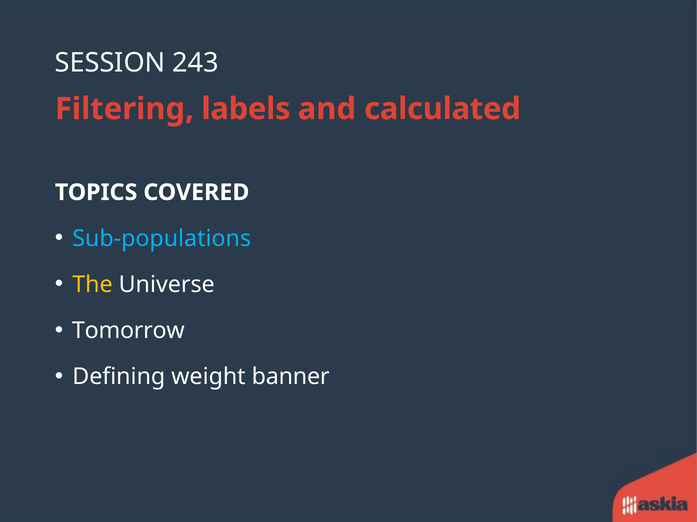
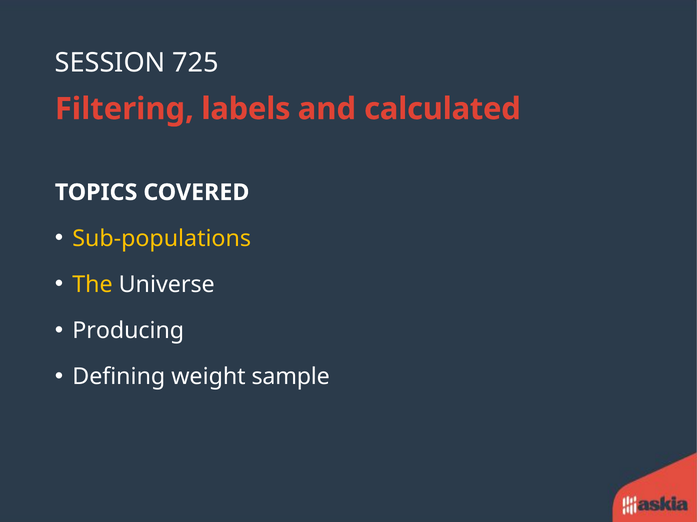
243: 243 -> 725 (196, 63)
Sub-populations colour: light blue -> yellow (162, 239)
Tomorrow: Tomorrow -> Producing (128, 331)
banner: banner -> sample (291, 377)
